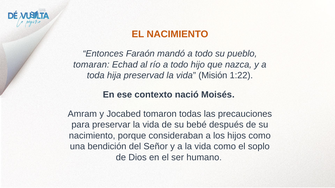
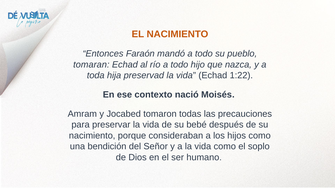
vida Misión: Misión -> Echad (213, 76)
